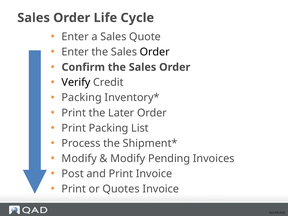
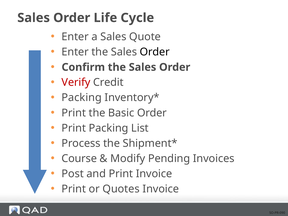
Verify colour: black -> red (76, 82)
Later: Later -> Basic (121, 113)
Modify: Modify -> Course (79, 158)
